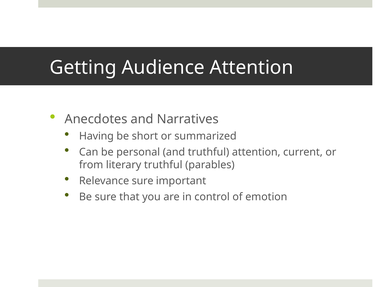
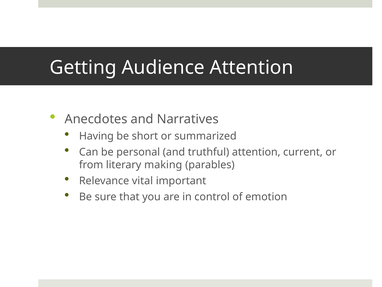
literary truthful: truthful -> making (163, 165)
Relevance sure: sure -> vital (142, 181)
